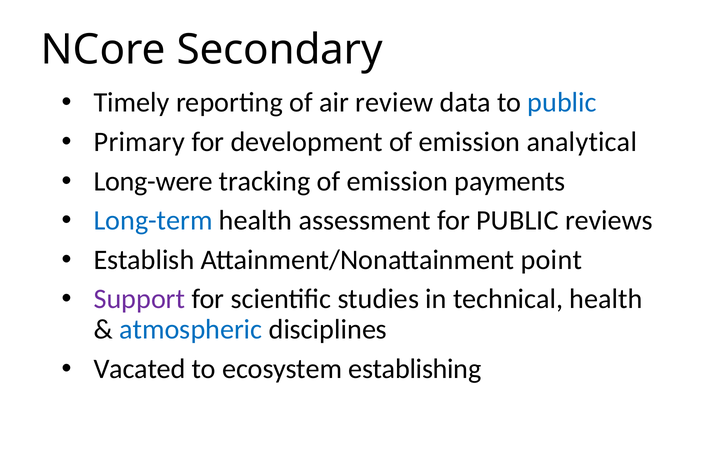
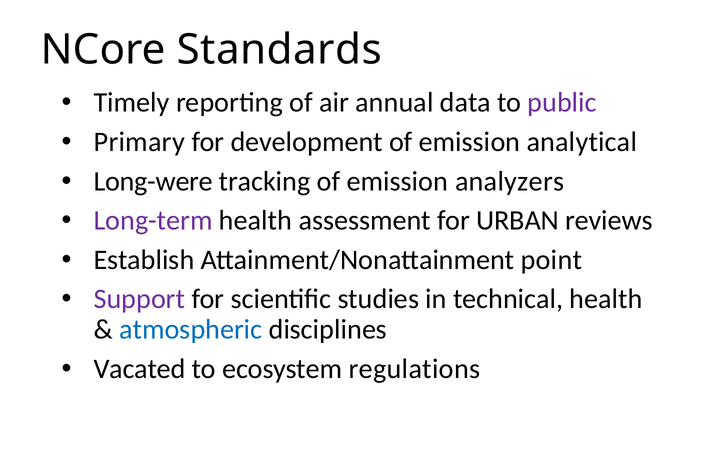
Secondary: Secondary -> Standards (279, 50)
review: review -> annual (394, 103)
public colour: blue -> purple (562, 103)
payments: payments -> analyzers (510, 181)
Long-term colour: blue -> purple (153, 221)
for PUBLIC: PUBLIC -> URBAN (518, 221)
establishing: establishing -> regulations (414, 369)
